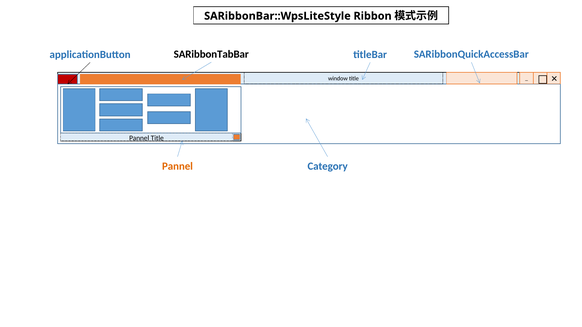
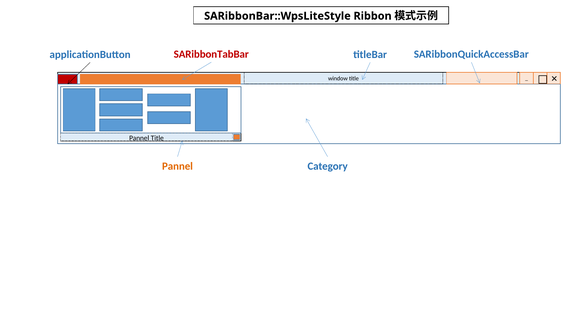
SARibbonTabBar colour: black -> red (211, 54)
